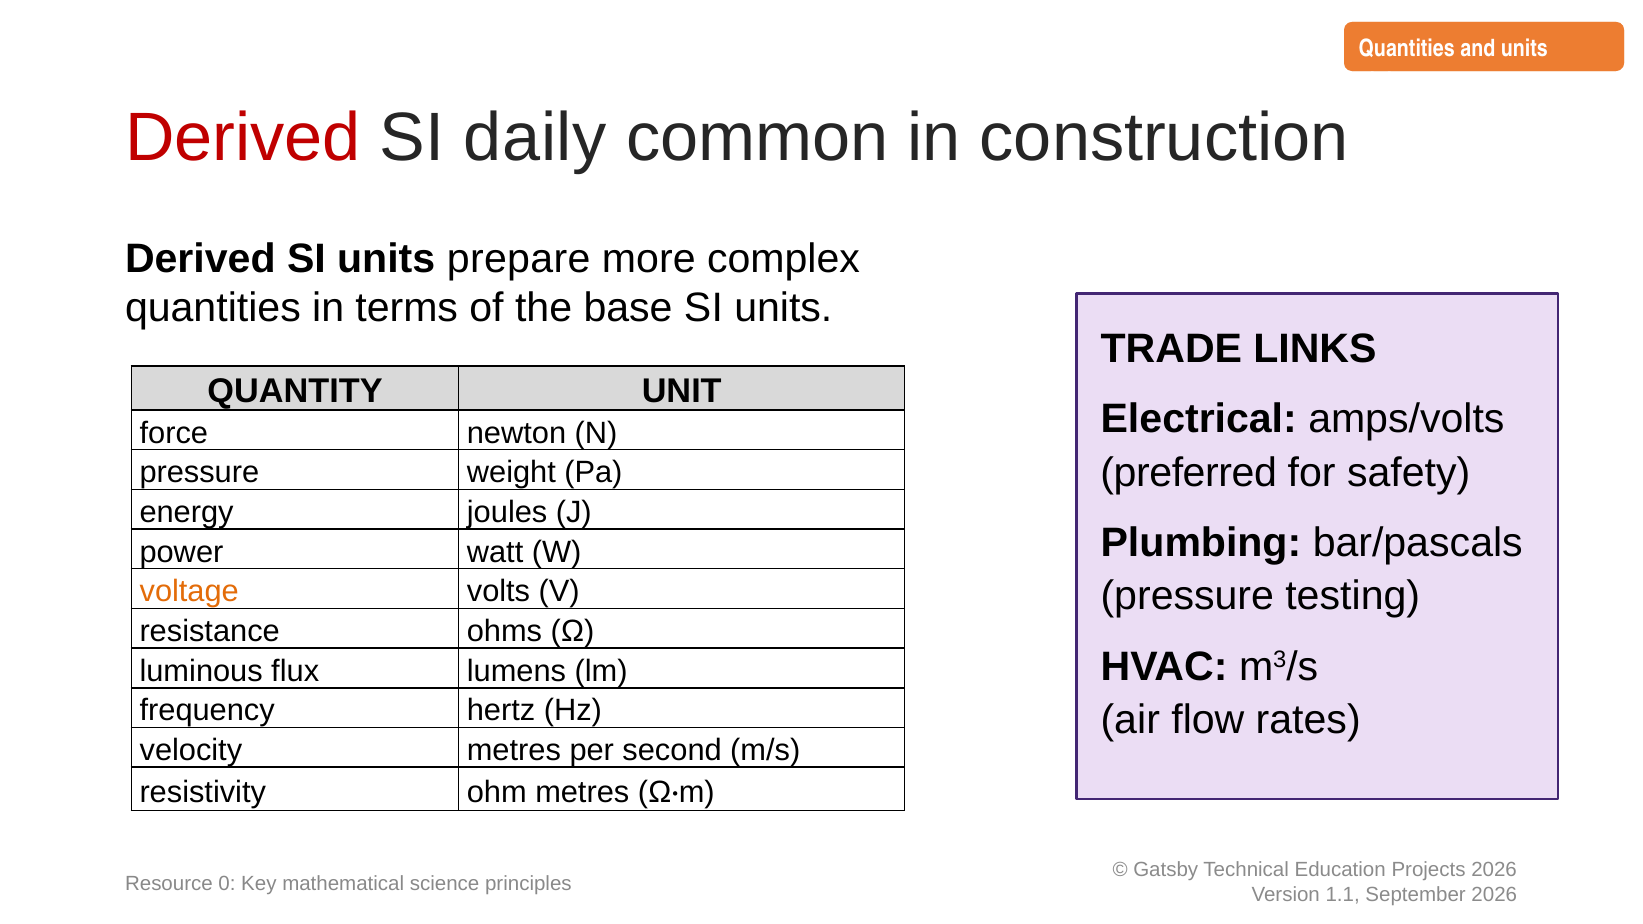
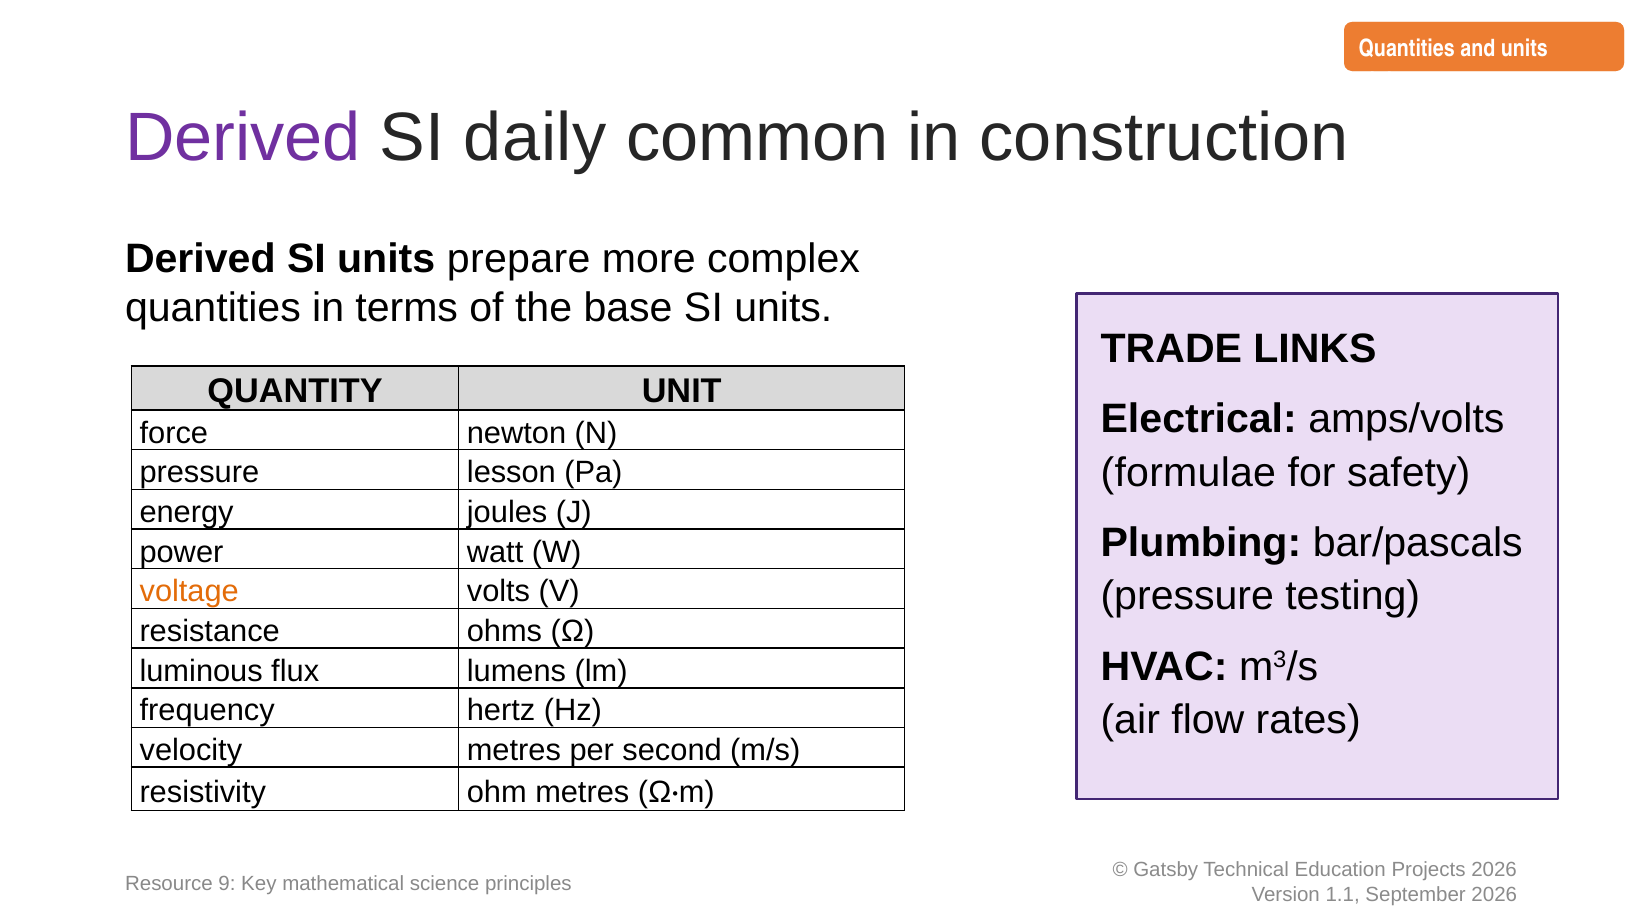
Derived colour: red -> purple (243, 138)
preferred: preferred -> formulae (1188, 473)
weight: weight -> lesson (511, 473)
0: 0 -> 9 (227, 884)
